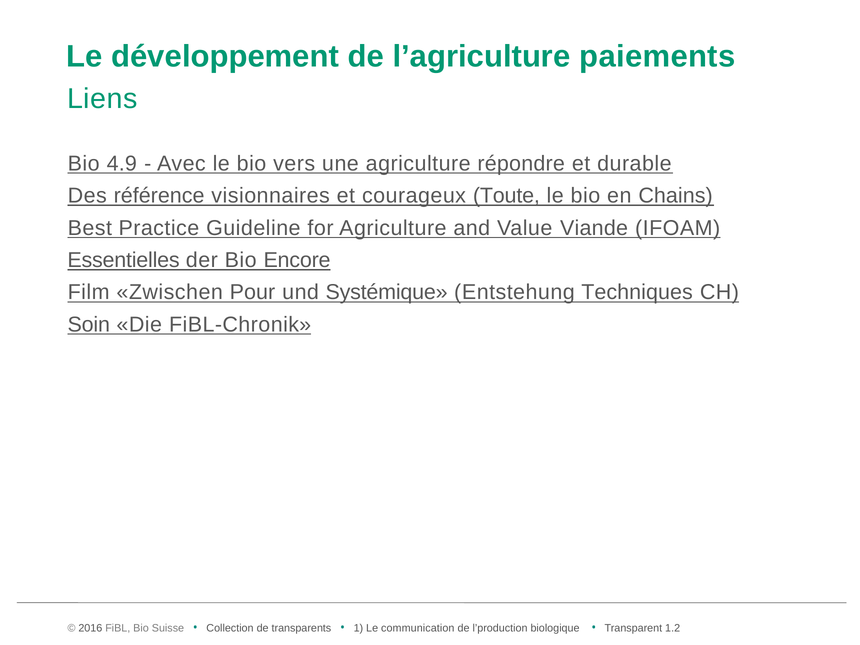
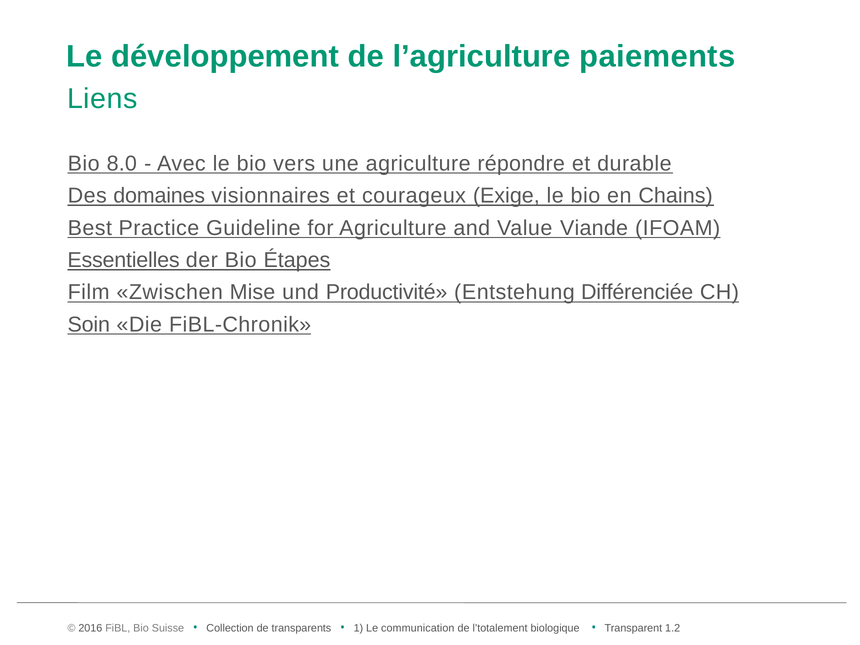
4.9: 4.9 -> 8.0 (122, 164)
référence: référence -> domaines (159, 196)
Toute: Toute -> Exige (506, 196)
Encore: Encore -> Étapes (297, 260)
Pour: Pour -> Mise (252, 292)
Systémique: Systémique -> Productivité (387, 292)
Techniques: Techniques -> Différenciée (637, 292)
l’production: l’production -> l’totalement (500, 628)
